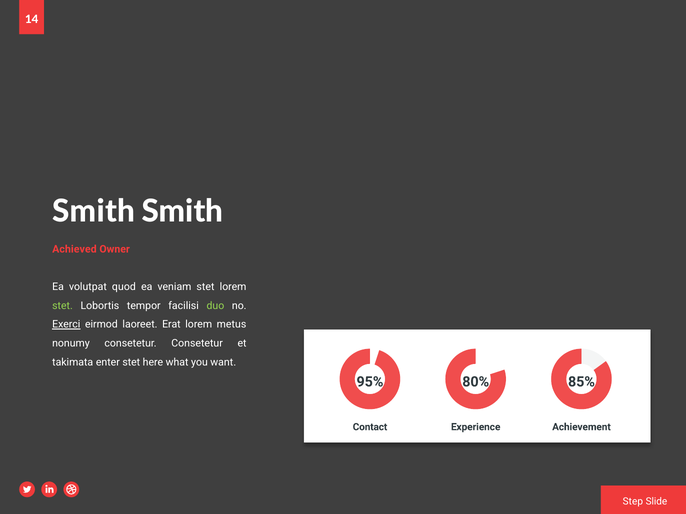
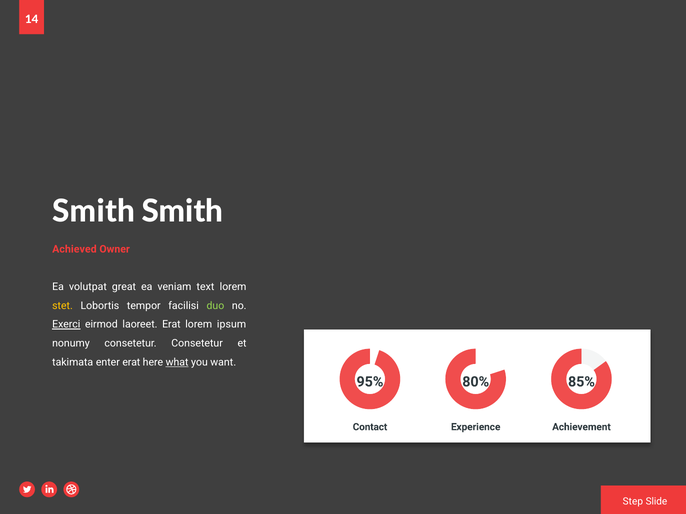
quod: quod -> great (124, 287)
veniam stet: stet -> text (205, 287)
stet colour: light green -> yellow (62, 306)
metus: metus -> ipsum (231, 325)
enter stet: stet -> erat (131, 363)
what underline: none -> present (177, 363)
